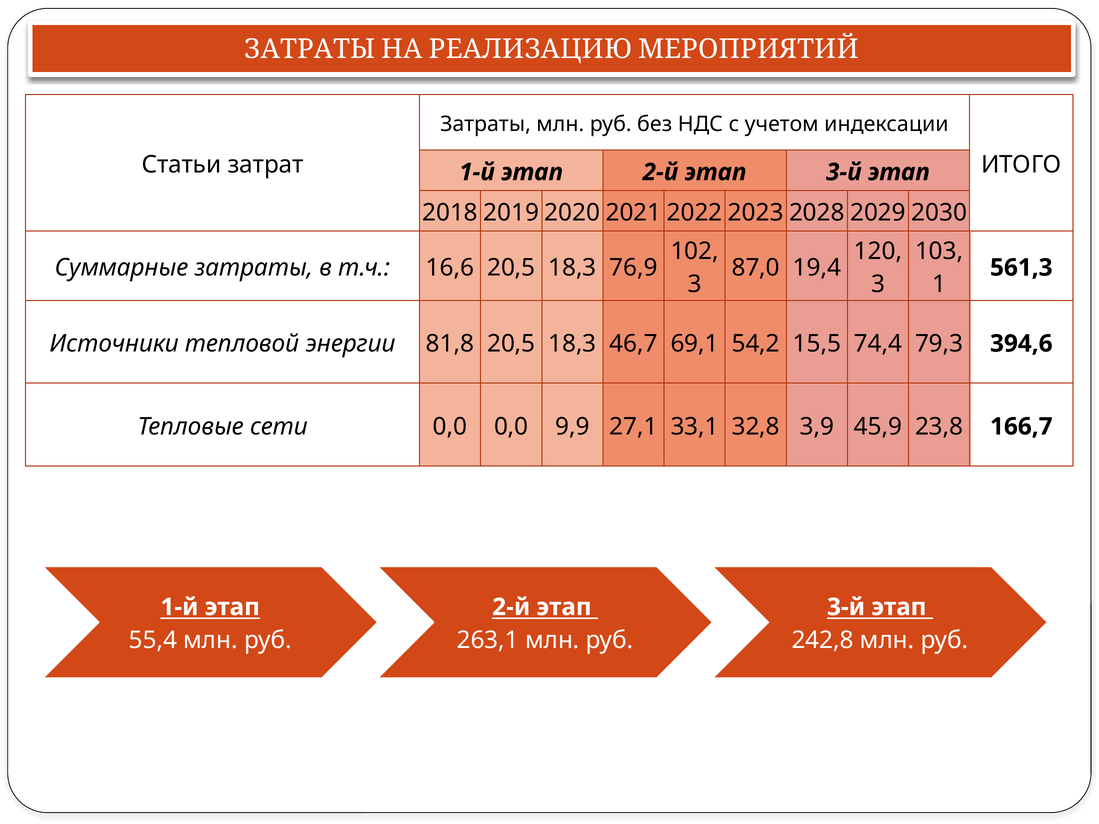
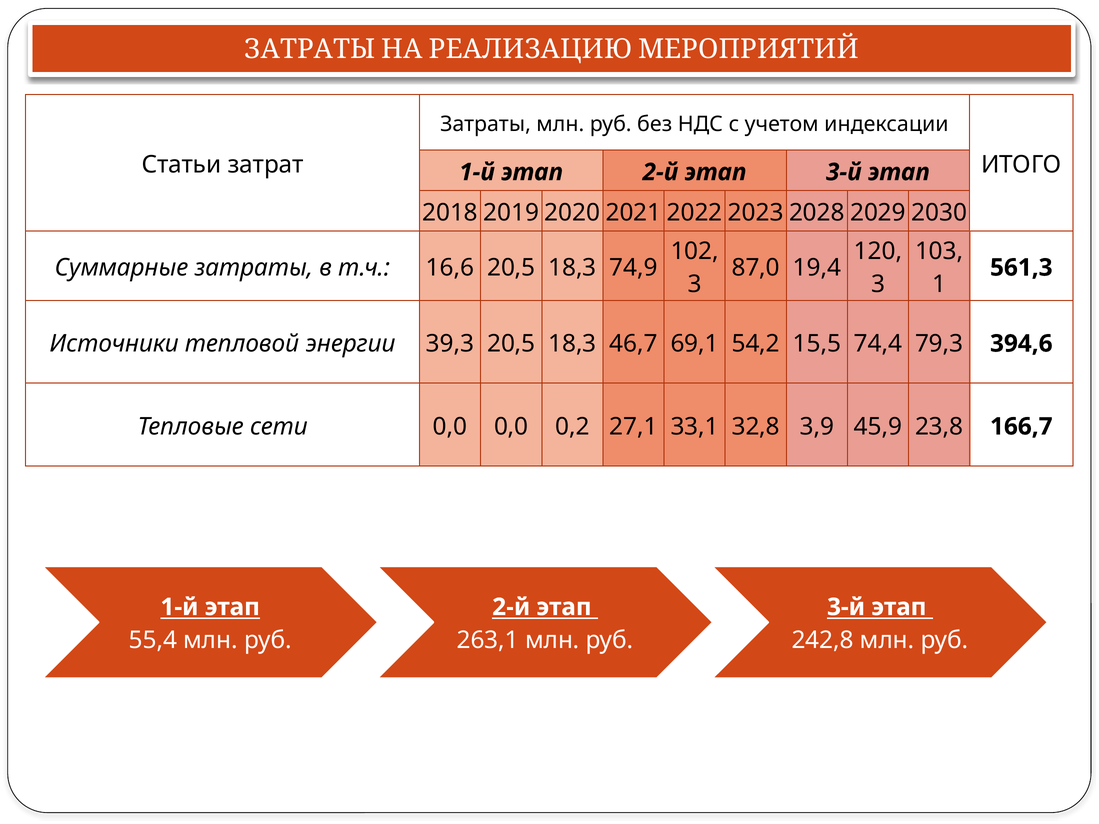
76,9: 76,9 -> 74,9 (634, 268)
81,8: 81,8 -> 39,3 (450, 344)
9,9: 9,9 -> 0,2 (572, 427)
